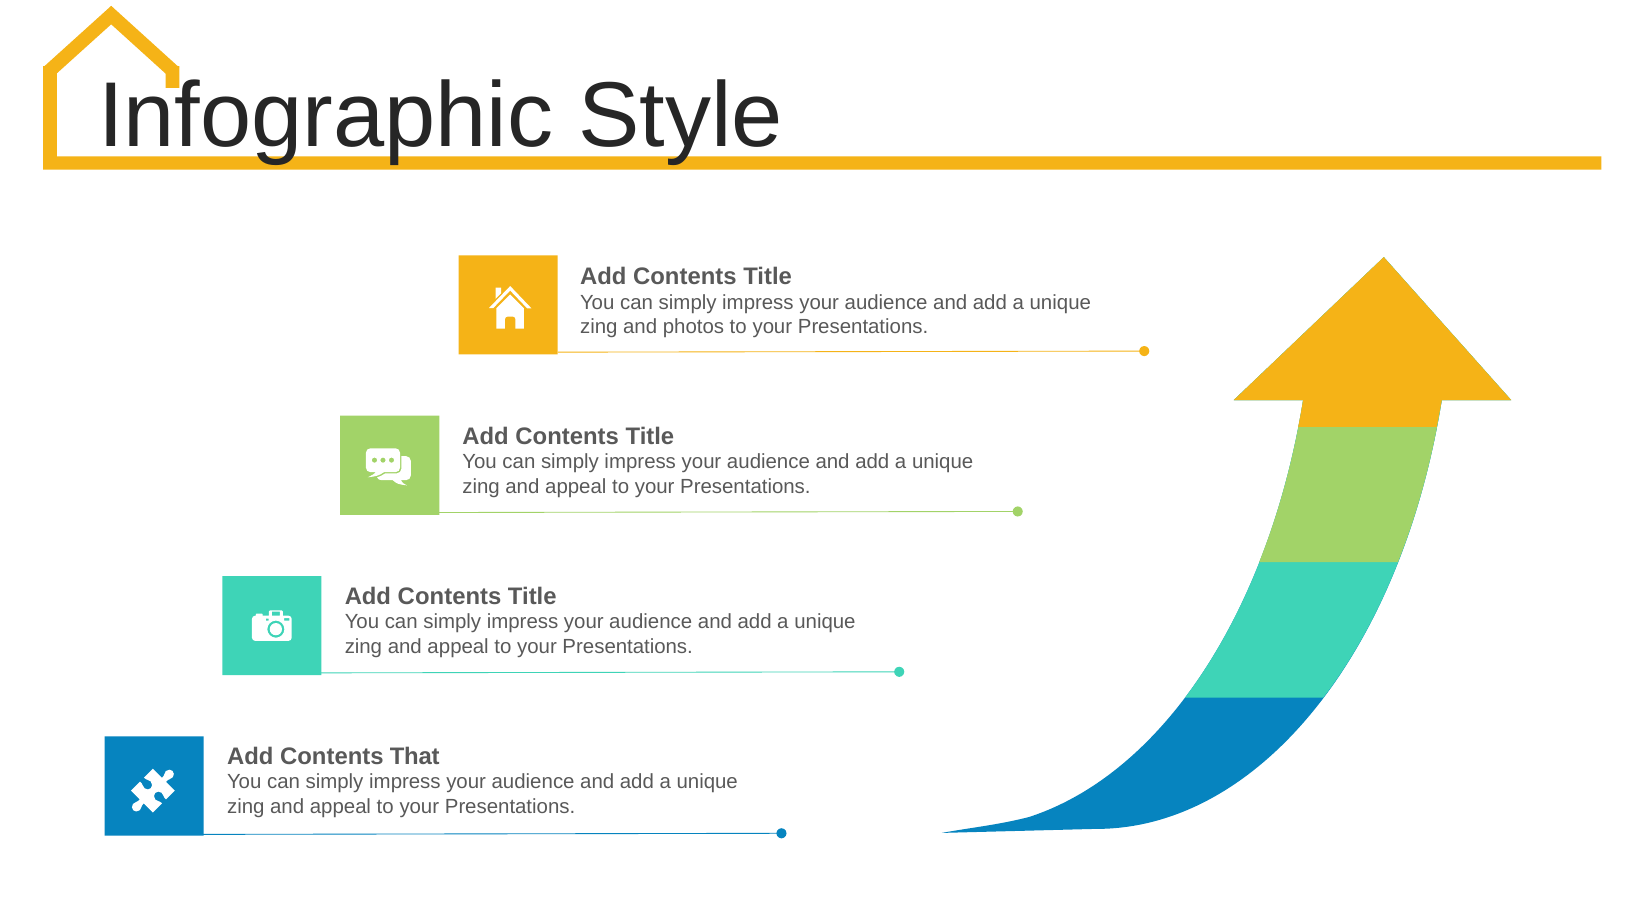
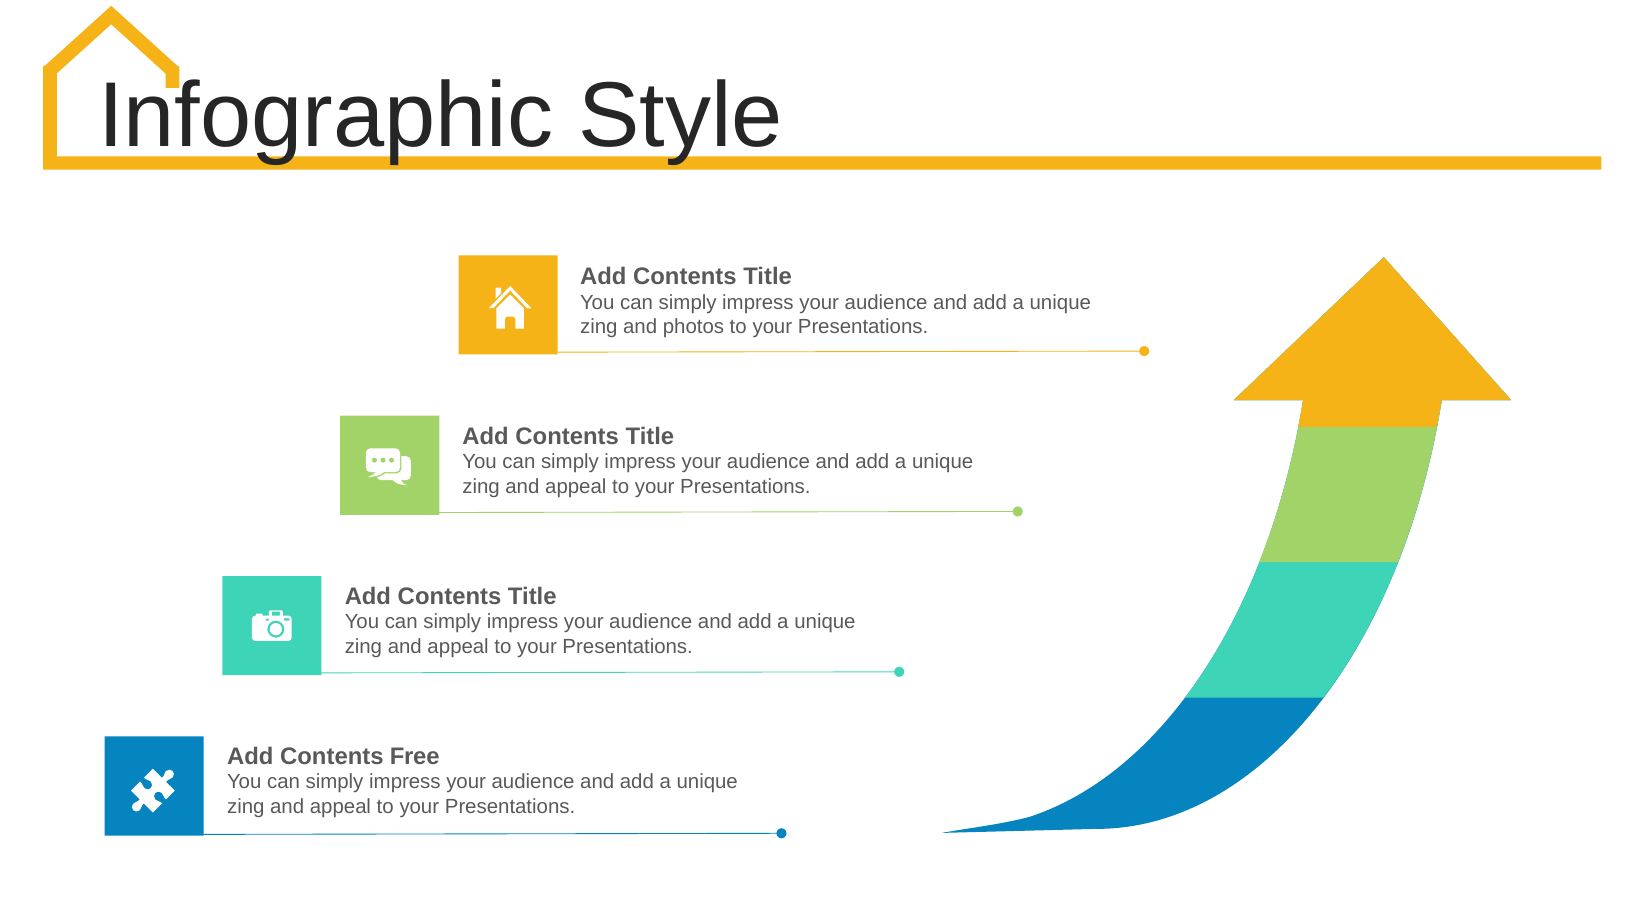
That: That -> Free (415, 756)
